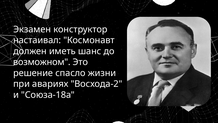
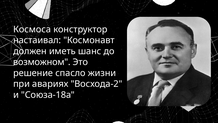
Экзамен: Экзамен -> Космоса (32, 29)
